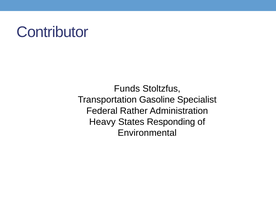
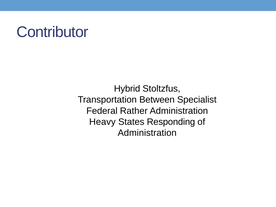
Funds: Funds -> Hybrid (127, 89)
Gasoline: Gasoline -> Between (157, 100)
Environmental: Environmental -> Administration (147, 133)
